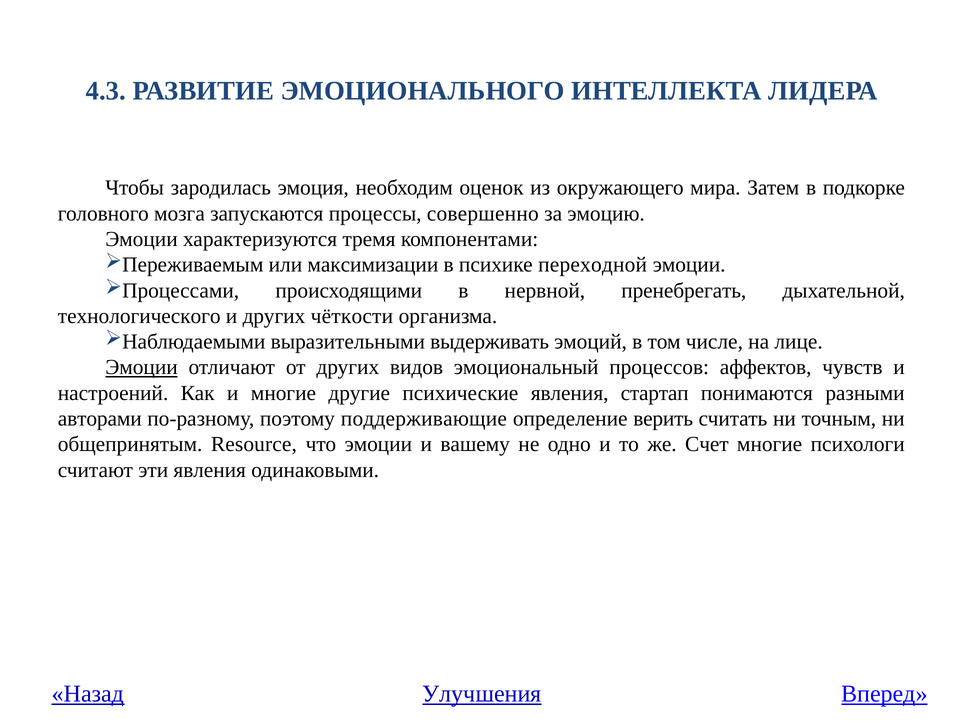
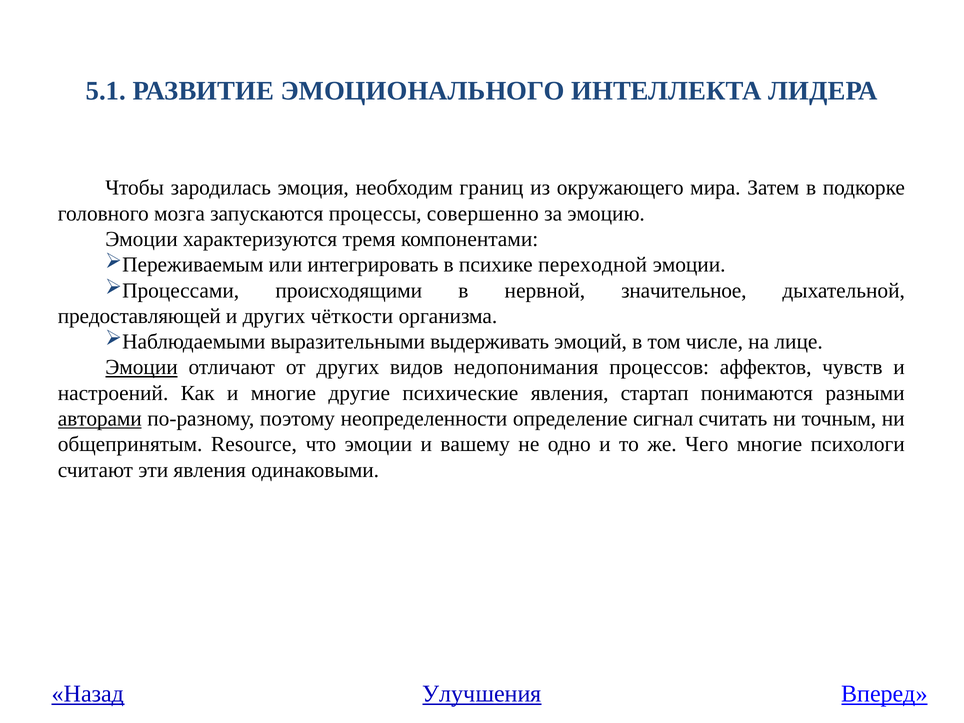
4.3: 4.3 -> 5.1 (106, 91)
оценок: оценок -> границ (491, 188)
максимизации: максимизации -> интегрировать (373, 265)
пренебрегать: пренебрегать -> значительное (684, 290)
технологического: технологического -> предоставляющей (139, 316)
эмоциональный: эмоциональный -> недопонимания (526, 367)
авторами underline: none -> present (100, 419)
поддерживающие: поддерживающие -> неопределенности (424, 419)
верить: верить -> сигнал (663, 419)
Счет: Счет -> Чего (707, 444)
